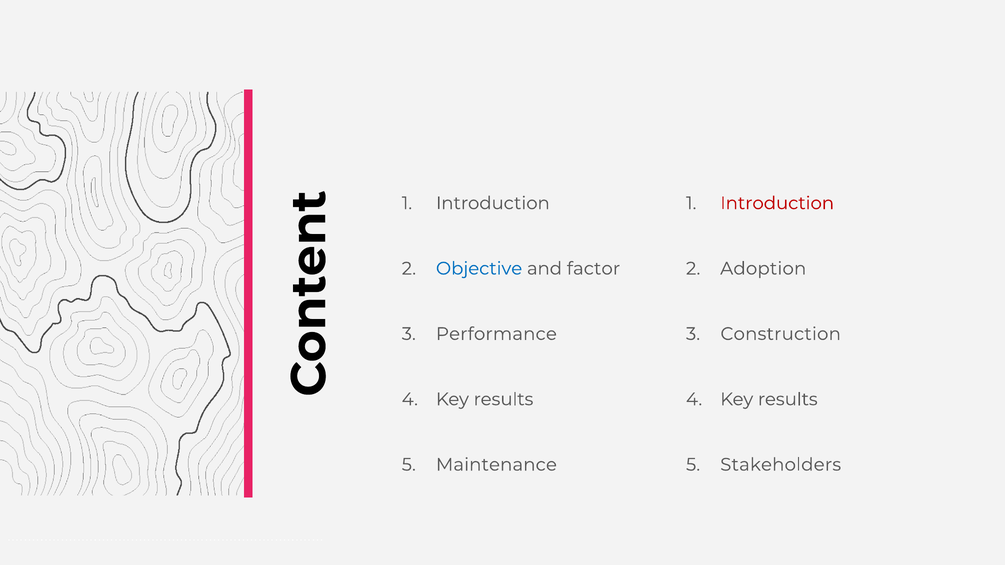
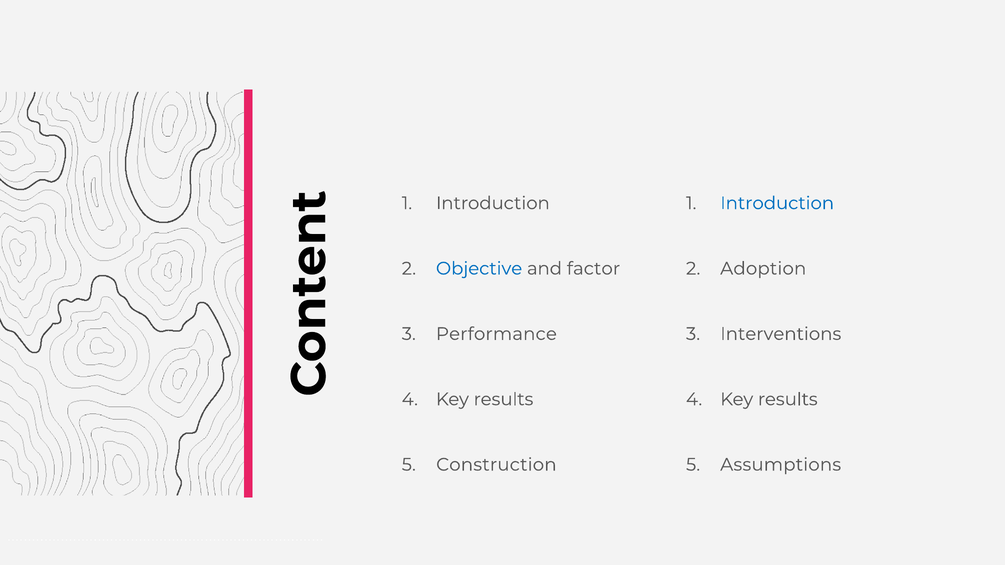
Introduction colour: red -> blue (777, 203)
Construction: Construction -> Interventions (781, 334)
Maintenance: Maintenance -> Construction (496, 465)
Stakeholders: Stakeholders -> Assumptions (781, 465)
